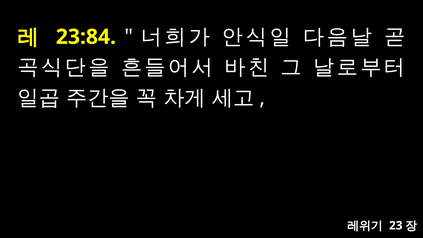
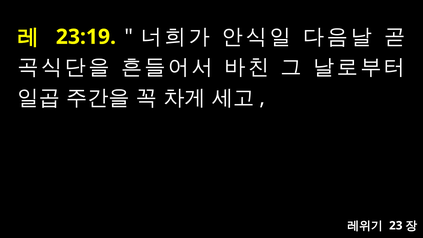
23:84: 23:84 -> 23:19 (86, 37)
